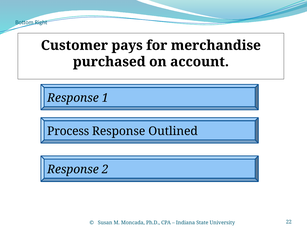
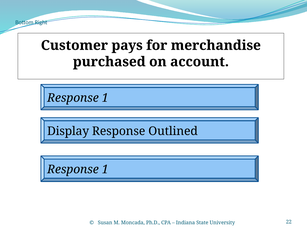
Process: Process -> Display (68, 131)
2: 2 -> 1 (105, 170)
